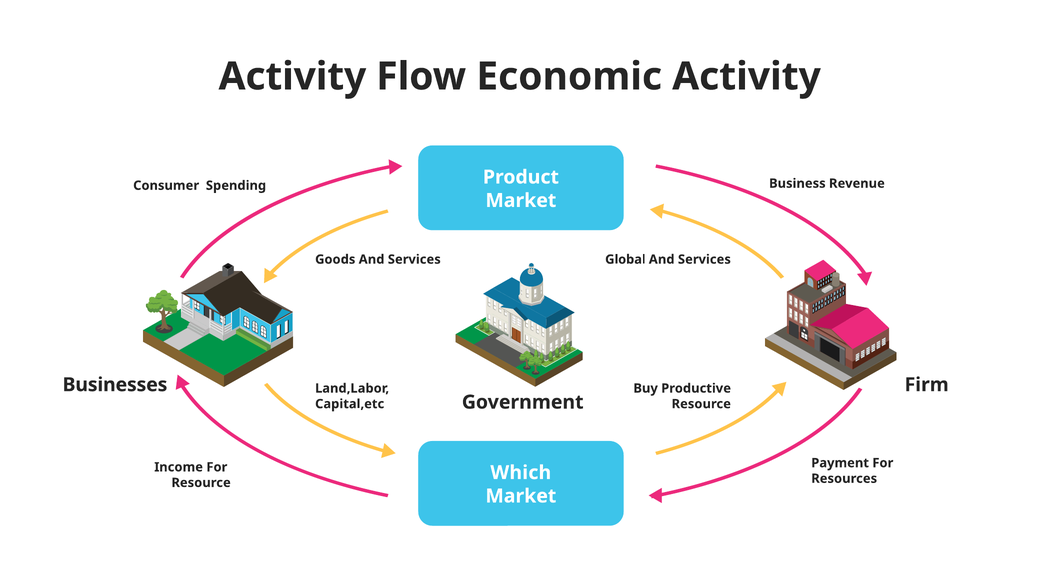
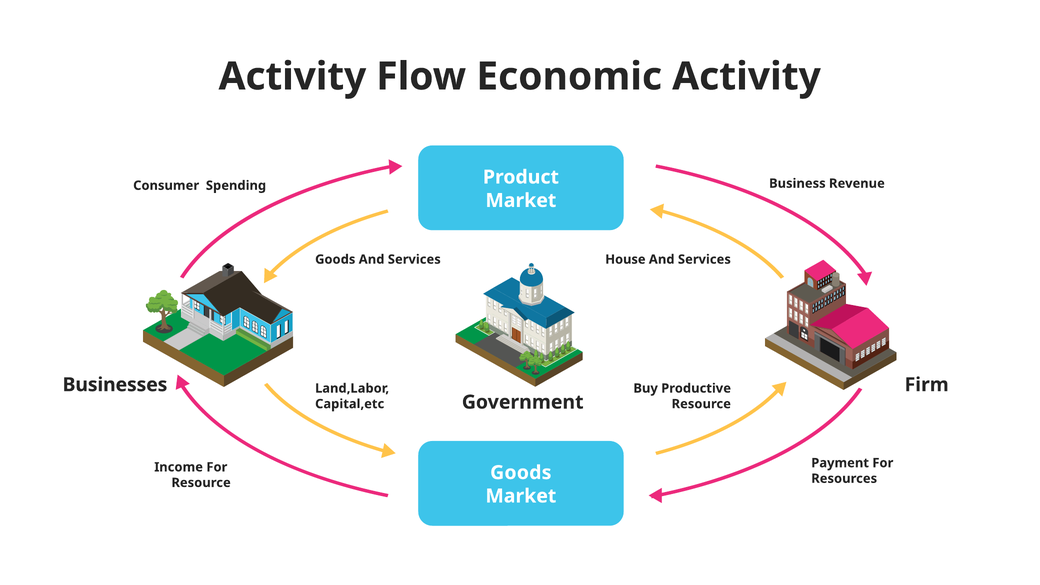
Global: Global -> House (625, 259)
Which: Which -> Goods (521, 473)
